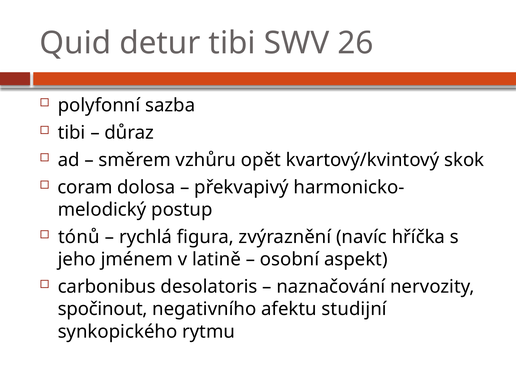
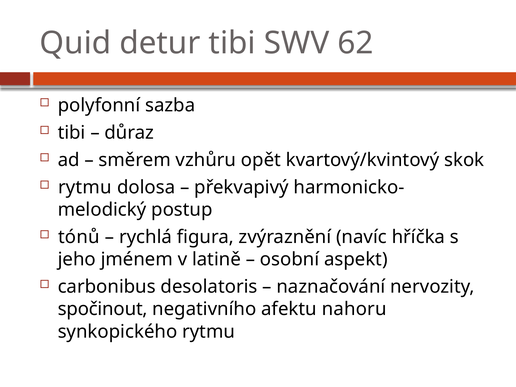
26: 26 -> 62 (356, 43)
coram: coram -> rytmu (85, 187)
studijní: studijní -> nahoru (354, 309)
